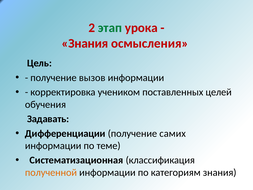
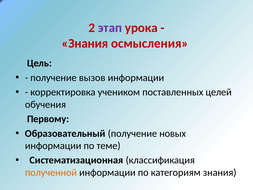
этап colour: green -> purple (110, 28)
Задавать: Задавать -> Первому (48, 119)
Дифференциации: Дифференциации -> Образовательный (65, 133)
самих: самих -> новых (173, 133)
